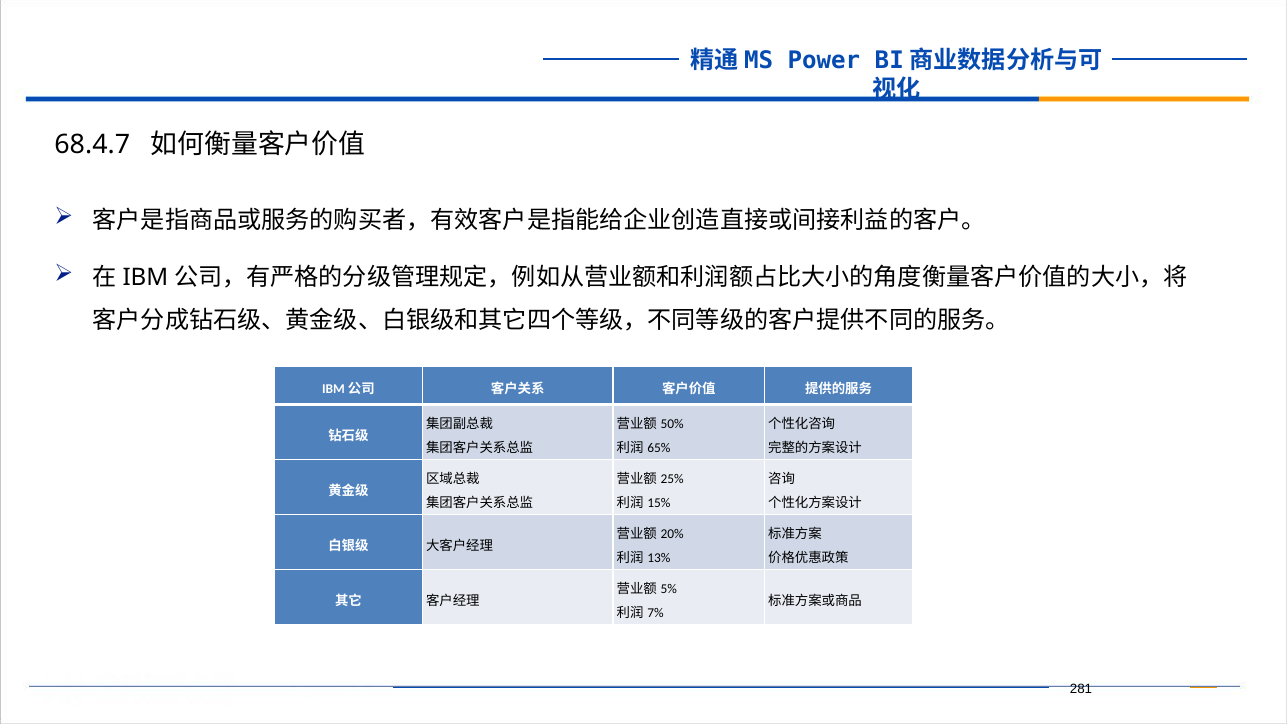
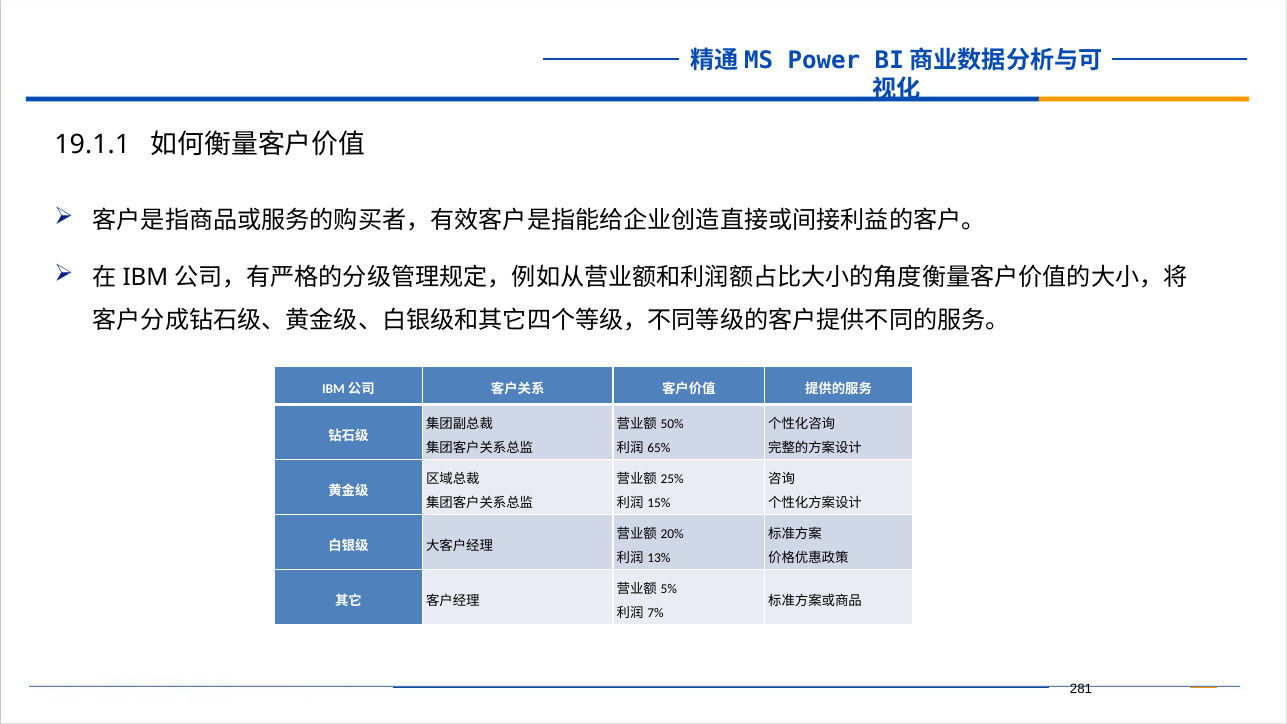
68.4.7: 68.4.7 -> 19.1.1 (92, 145)
